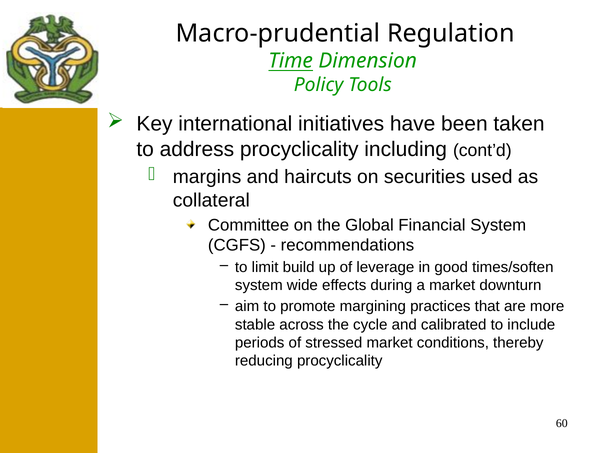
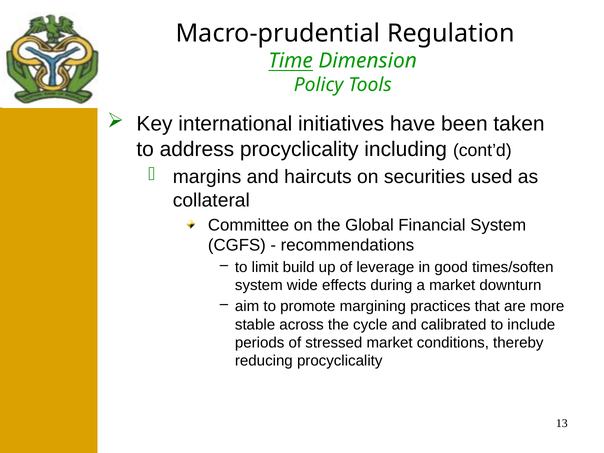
60: 60 -> 13 (562, 423)
